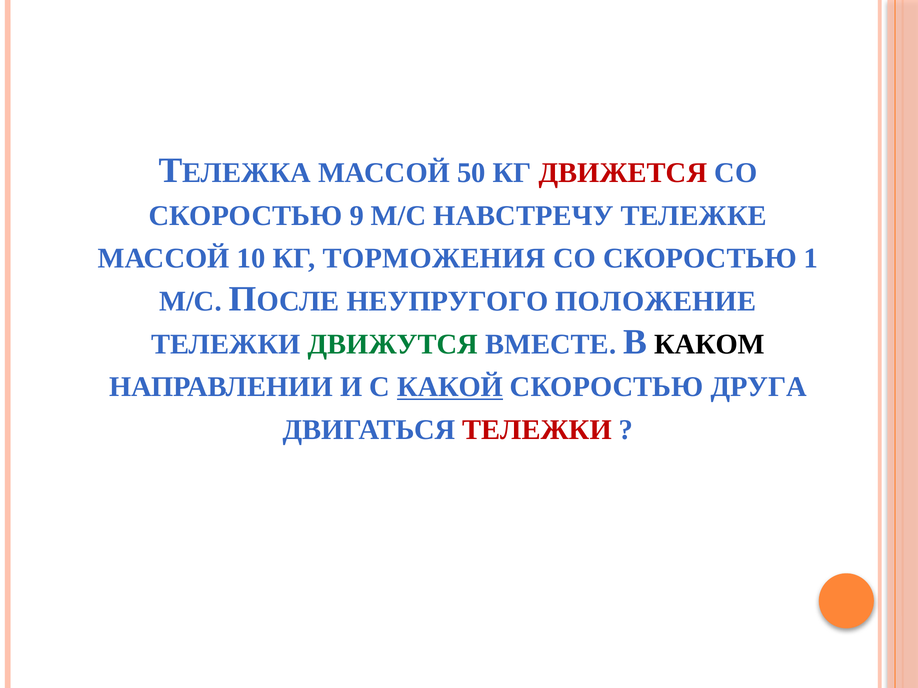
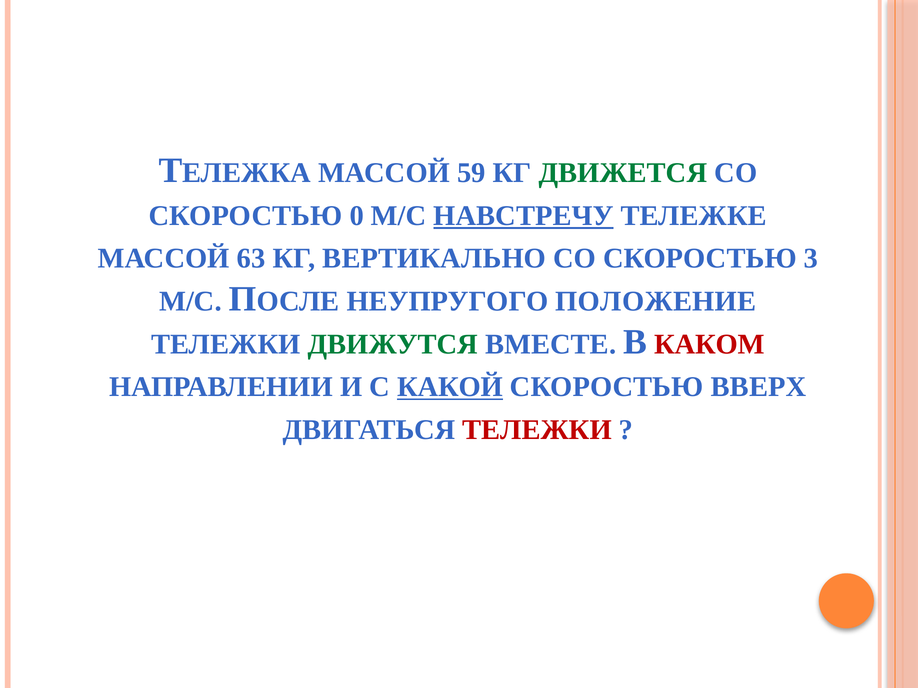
50: 50 -> 59 (471, 173)
ДВИЖЕТСЯ colour: red -> green (623, 173)
9: 9 -> 0 (357, 216)
НАВСТРЕЧУ underline: none -> present (524, 216)
10: 10 -> 63 (251, 259)
ТОРМОЖЕНИЯ: ТОРМОЖЕНИЯ -> ВЕРТИКАЛЬНО (434, 259)
1: 1 -> 3 (811, 259)
КАКОМ colour: black -> red (709, 344)
ДРУГА: ДРУГА -> ВВЕРХ (759, 387)
